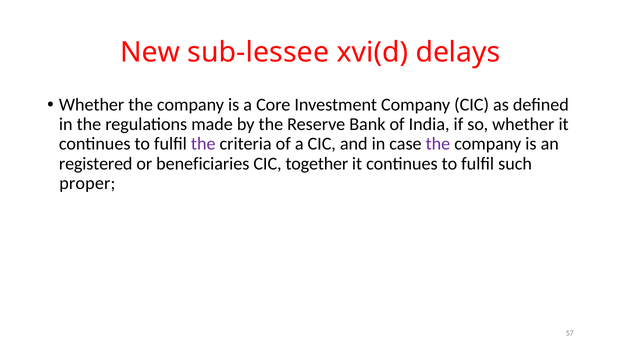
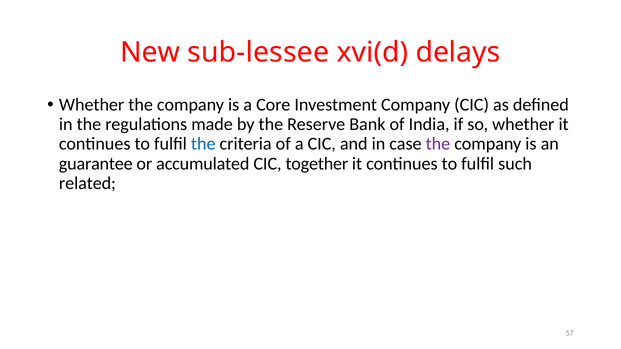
the colour: purple -> blue (203, 144)
registered: registered -> guarantee (96, 164)
beneficiaries: beneficiaries -> accumulated (203, 164)
proper: proper -> related (87, 183)
